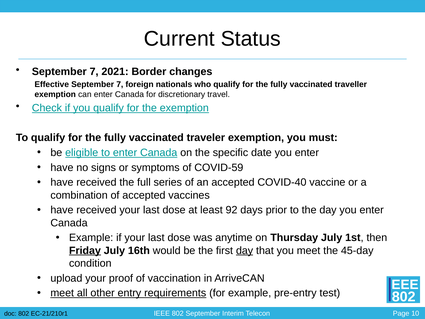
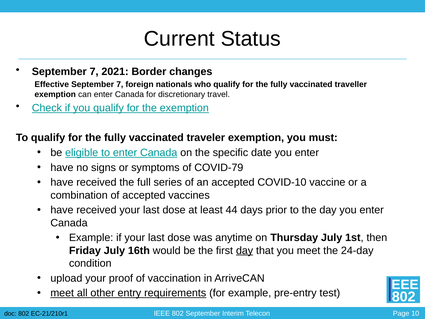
COVID-59: COVID-59 -> COVID-79 (219, 167)
COVID-40: COVID-40 -> COVID-10 (282, 182)
92: 92 -> 44 (232, 210)
Friday underline: present -> none (85, 250)
45-day: 45-day -> 24-day (357, 250)
